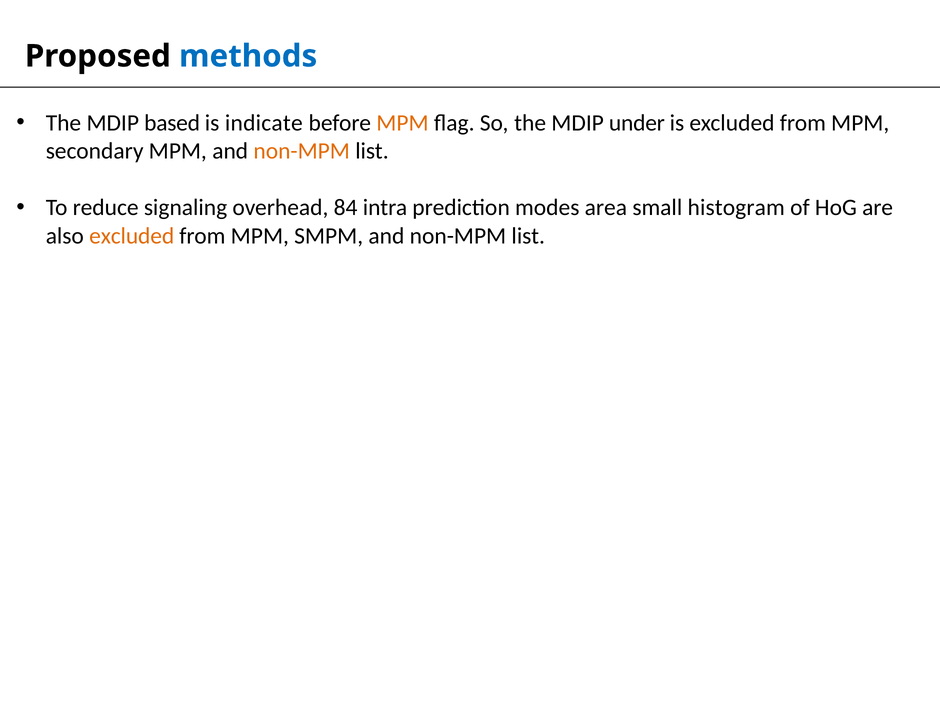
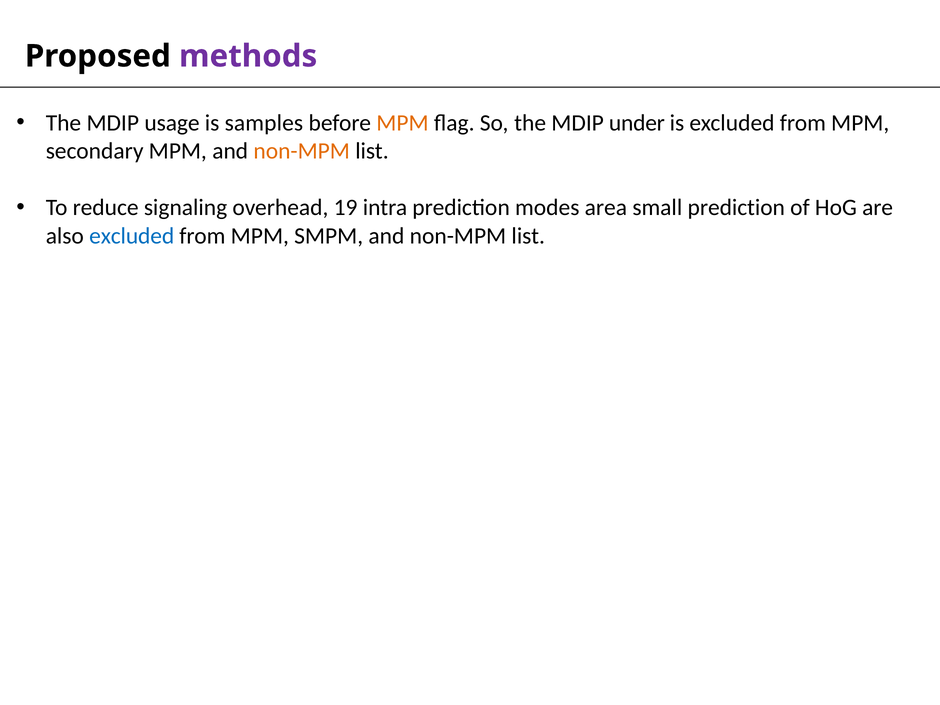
methods colour: blue -> purple (248, 56)
based: based -> usage (172, 123)
indicate: indicate -> samples (264, 123)
84: 84 -> 19 (346, 208)
small histogram: histogram -> prediction (736, 208)
excluded colour: orange -> blue (132, 236)
